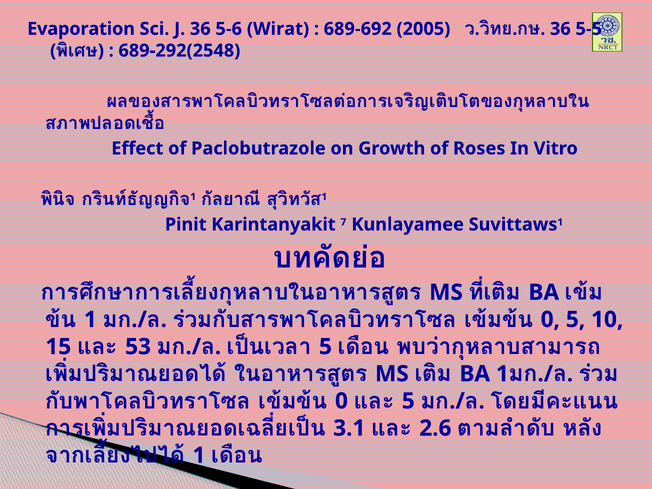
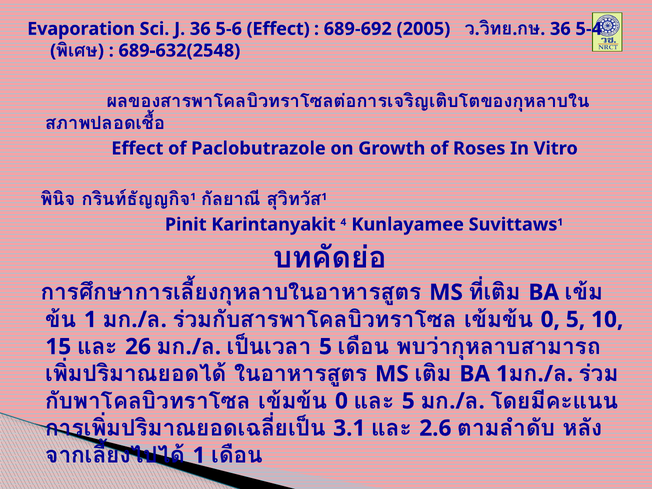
5-6 Wirat: Wirat -> Effect (278, 29)
5-5: 5-5 -> 5-4 (589, 29)
689-292(2548: 689-292(2548 -> 689-632(2548 (179, 51)
7: 7 -> 4 (343, 222)
53: 53 -> 26 (138, 347)
